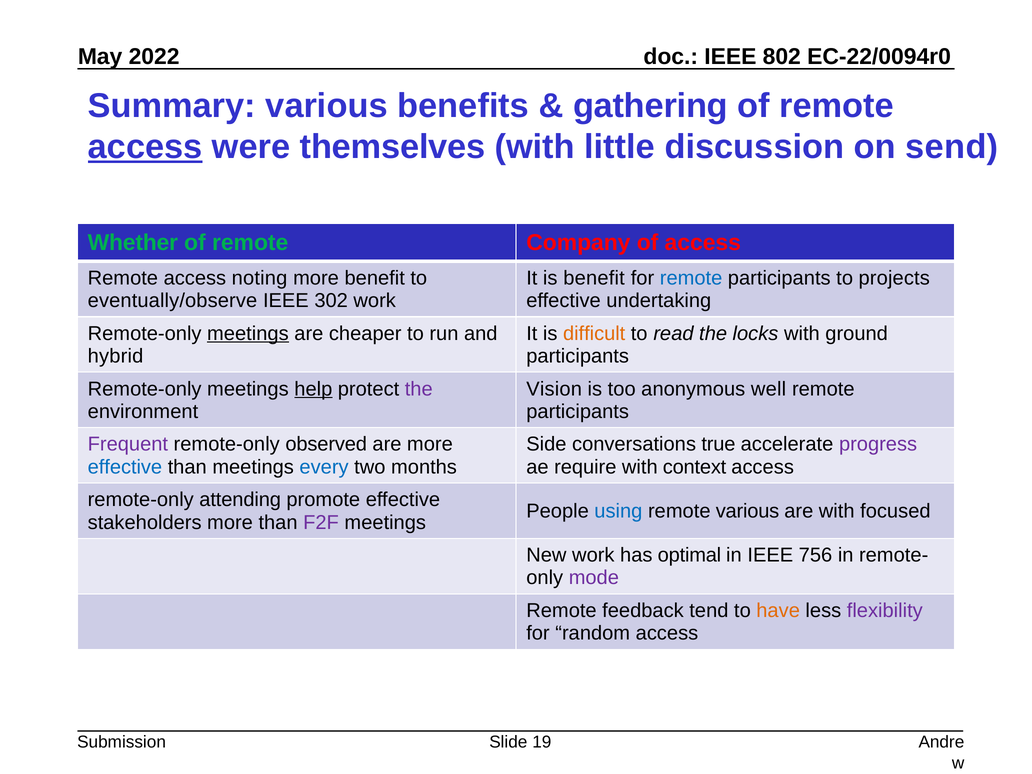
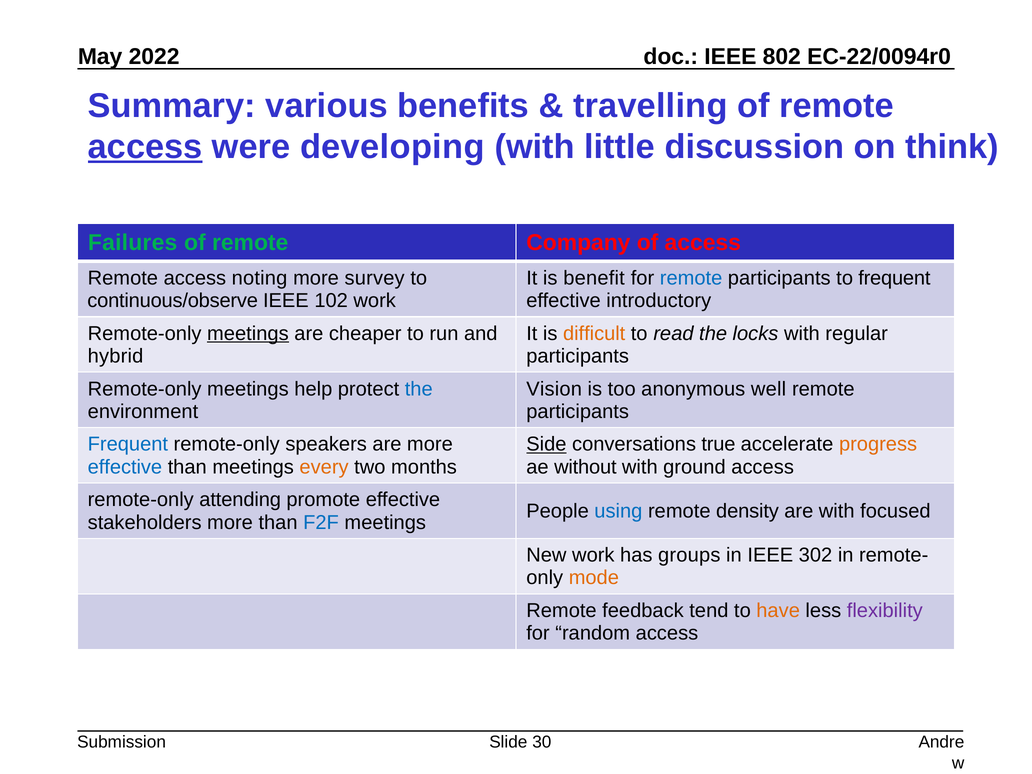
gathering: gathering -> travelling (650, 106)
themselves: themselves -> developing (392, 147)
send: send -> think (952, 147)
Whether: Whether -> Failures (133, 243)
more benefit: benefit -> survey (375, 278)
to projects: projects -> frequent (894, 278)
eventually/observe: eventually/observe -> continuous/observe (173, 301)
302: 302 -> 102 (331, 301)
undertaking: undertaking -> introductory (659, 301)
ground: ground -> regular (857, 333)
help underline: present -> none (313, 389)
the colour: purple -> blue (419, 389)
Frequent colour: purple -> blue (128, 444)
observed: observed -> speakers (326, 444)
Side underline: none -> present (546, 444)
progress colour: purple -> orange (878, 444)
every colour: blue -> orange (324, 467)
require: require -> without (585, 467)
context: context -> ground (694, 467)
remote various: various -> density (747, 511)
F2F colour: purple -> blue (321, 522)
optimal: optimal -> groups (689, 555)
756: 756 -> 302 (815, 555)
mode colour: purple -> orange (594, 578)
19: 19 -> 30 (542, 742)
